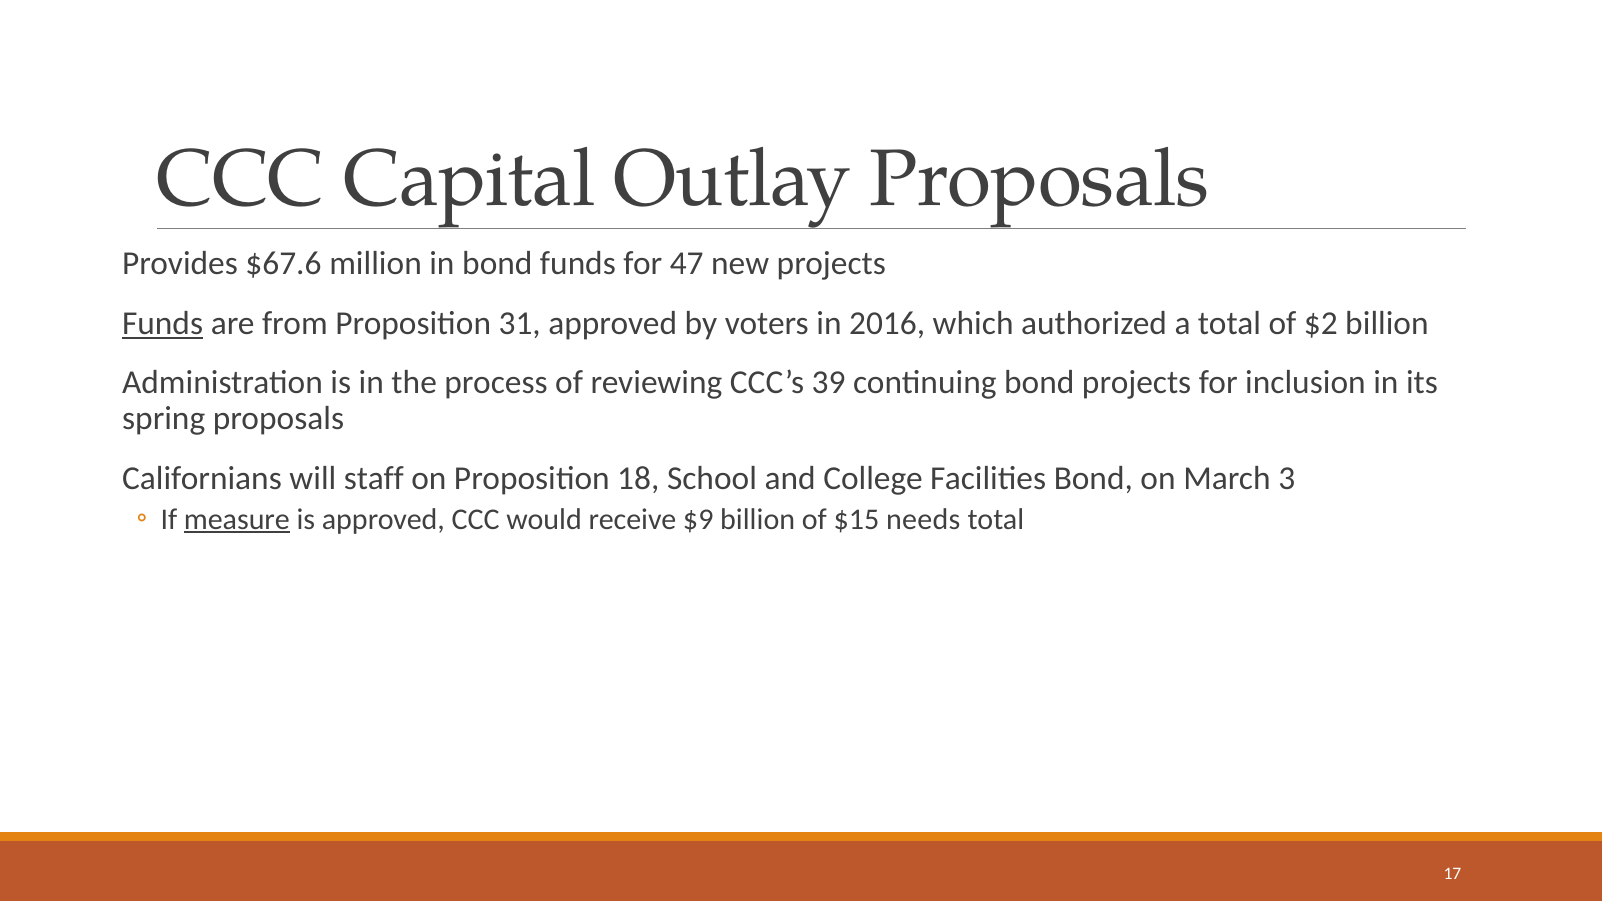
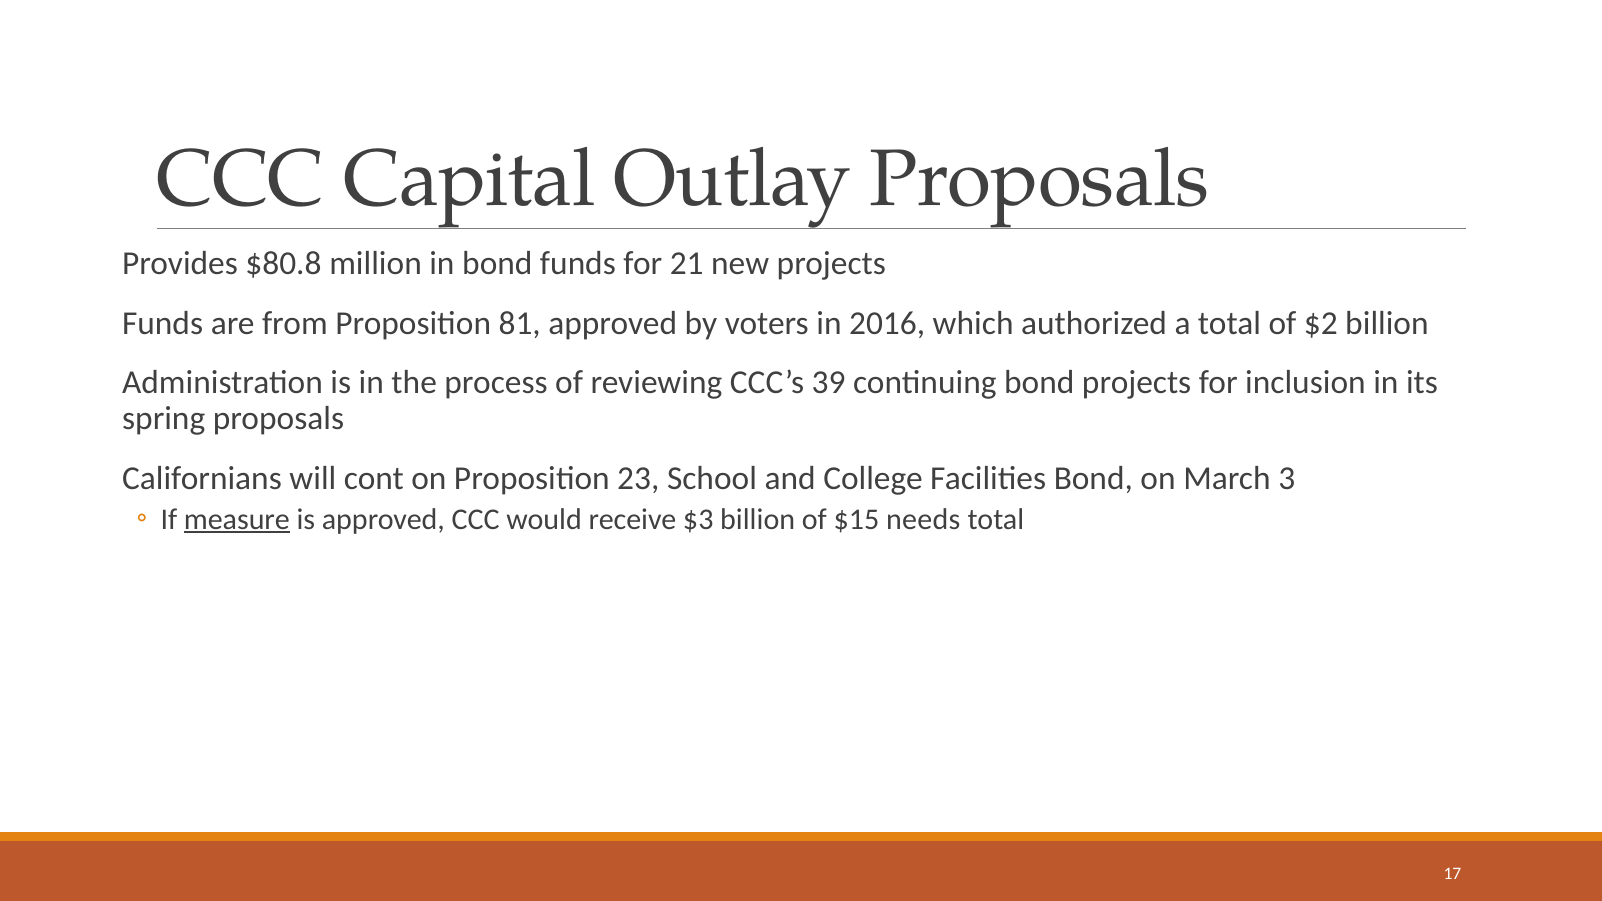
$67.6: $67.6 -> $80.8 (284, 264)
47: 47 -> 21 (687, 264)
Funds underline: present -> none (163, 323)
31: 31 -> 81 (520, 323)
staff: staff -> cont (374, 478)
18: 18 -> 23 (638, 478)
$9: $9 -> $3 (698, 519)
